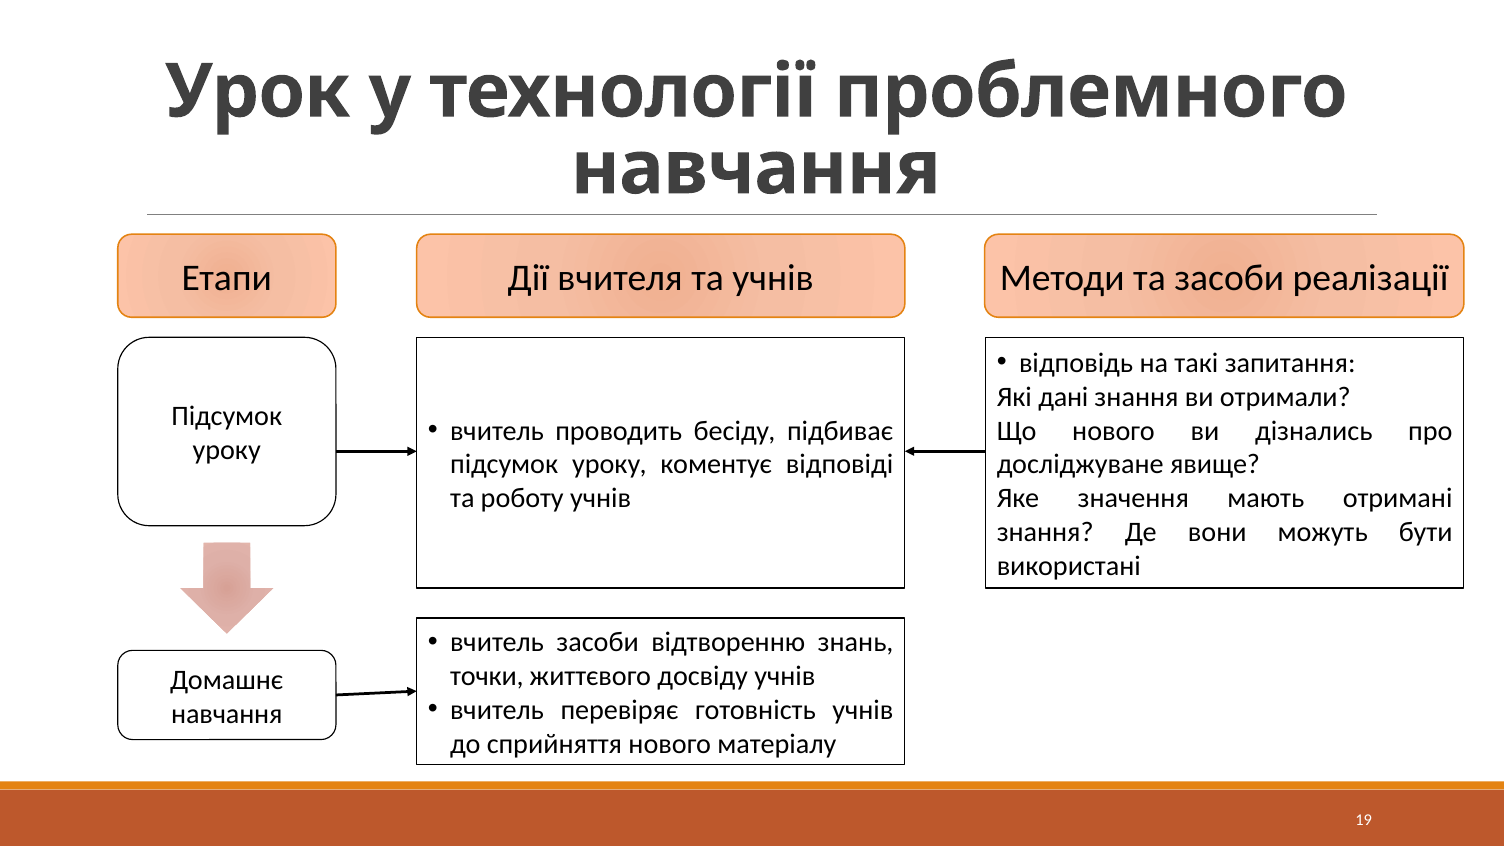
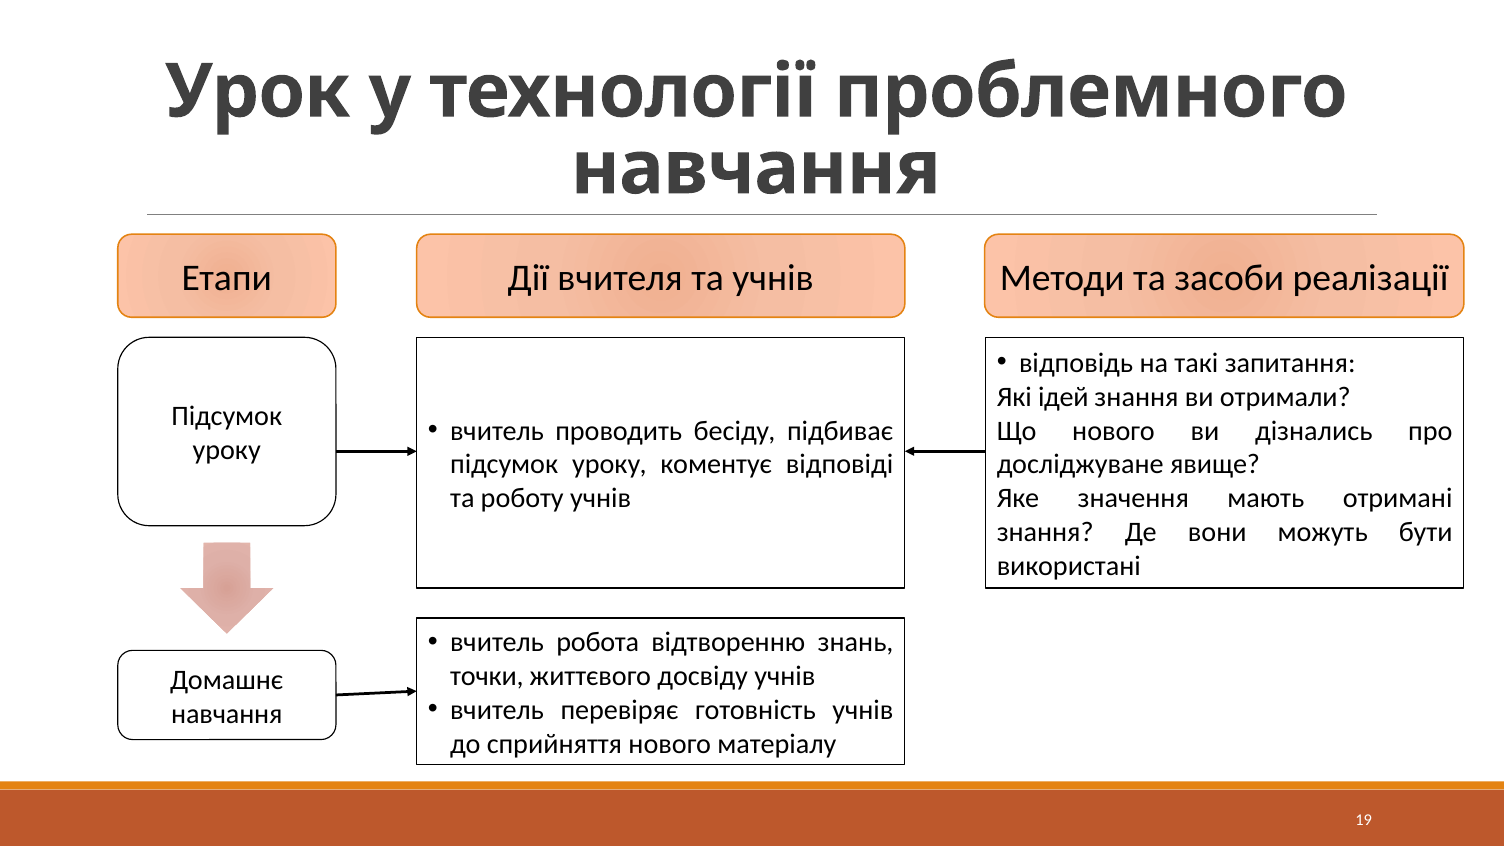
дані: дані -> ідей (1063, 397)
вчитель засоби: засоби -> робота (598, 642)
